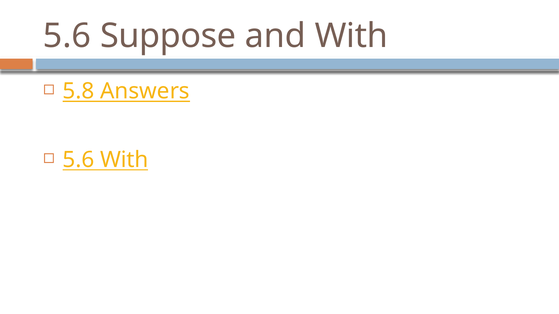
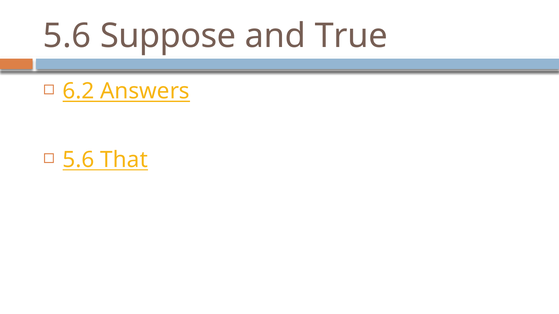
and With: With -> True (351, 36)
5.8: 5.8 -> 6.2 (78, 91)
5.6 With: With -> That (124, 160)
